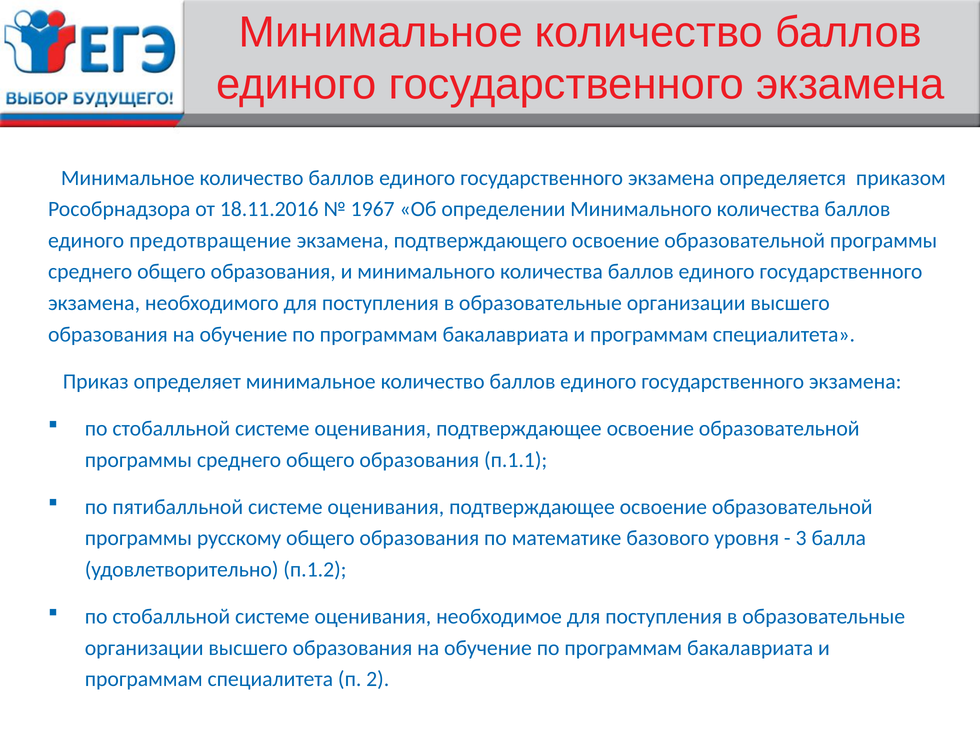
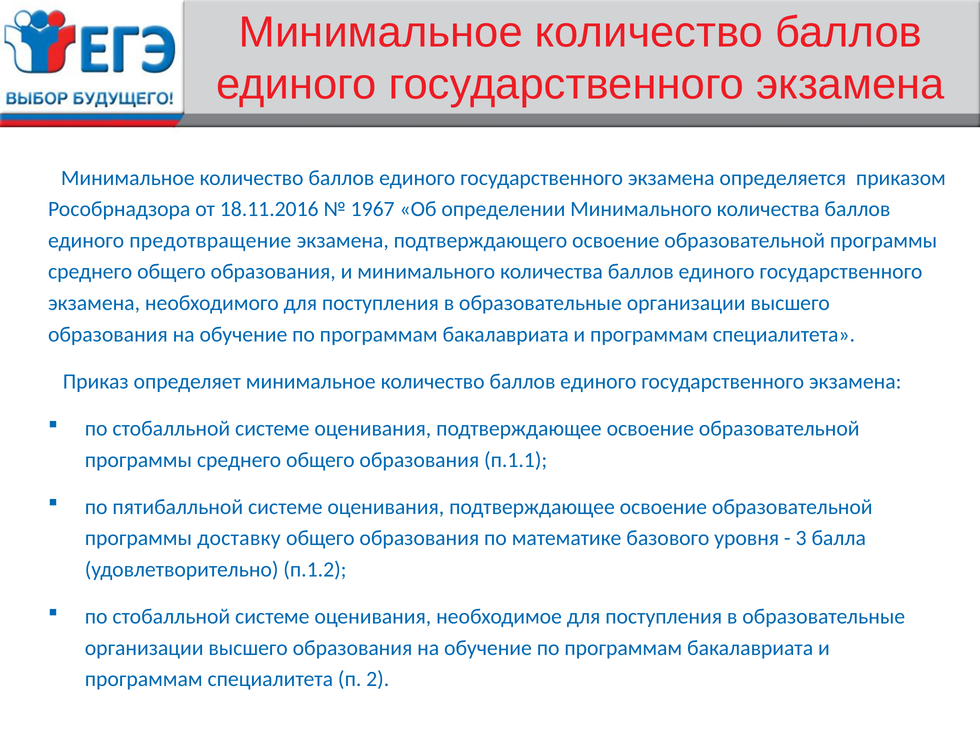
русскому: русскому -> доставку (239, 538)
